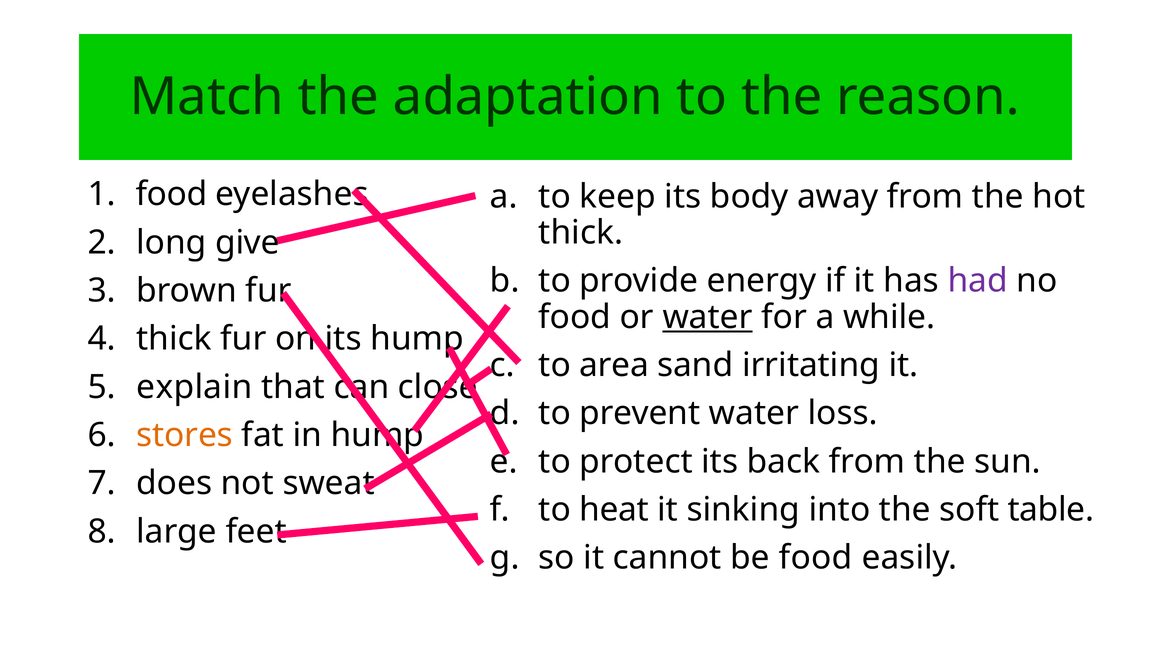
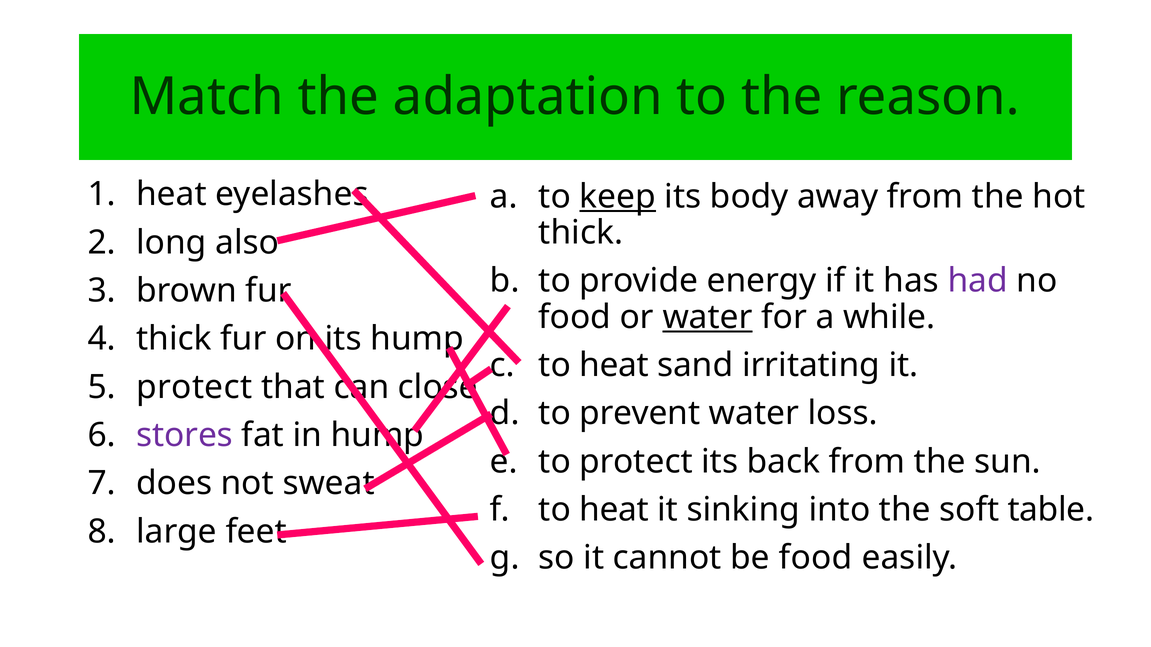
food: food -> heat (172, 195)
keep underline: none -> present (618, 197)
give: give -> also (247, 243)
area: area -> heat (614, 365)
explain: explain -> protect (194, 387)
stores colour: orange -> purple (185, 435)
